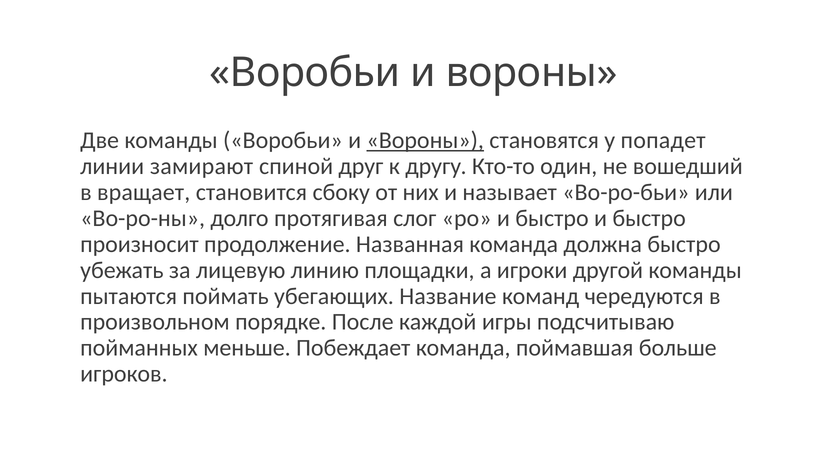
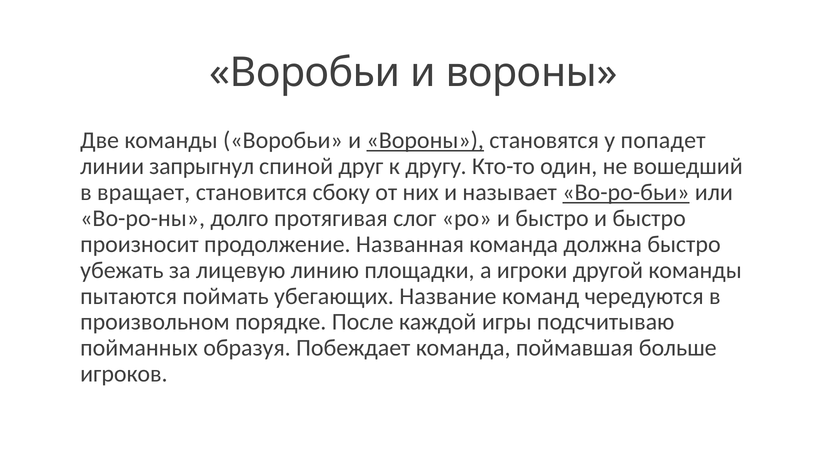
замирают: замирают -> запрыгнул (202, 166)
Во-ро-бьи underline: none -> present (626, 192)
меньше: меньше -> образуя (247, 348)
